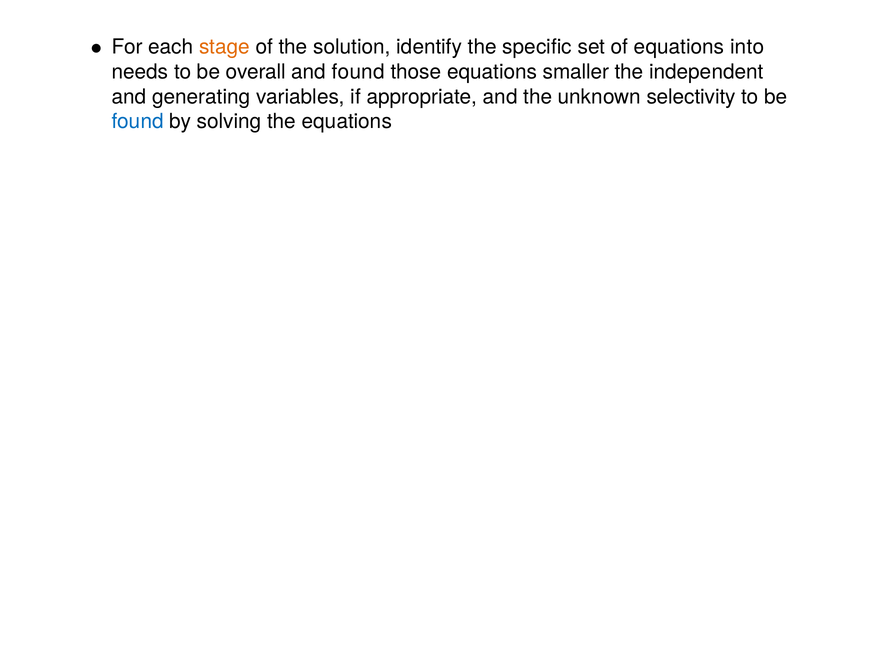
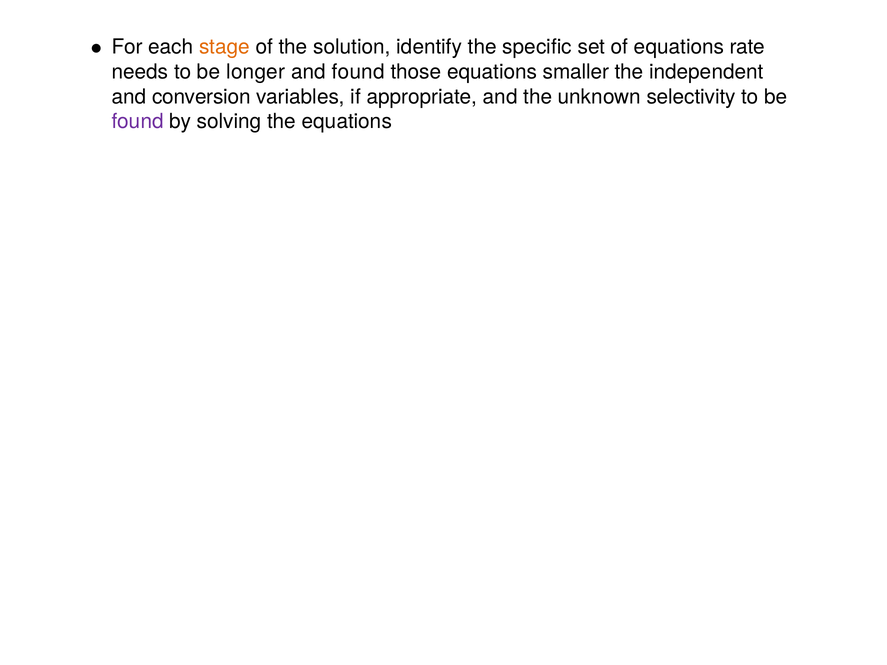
into: into -> rate (747, 47)
overall: overall -> longer (256, 72)
generating: generating -> conversion (201, 97)
found colour: blue -> purple (138, 122)
